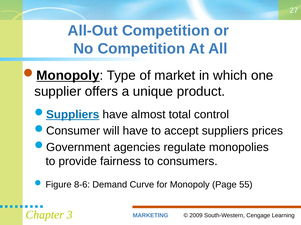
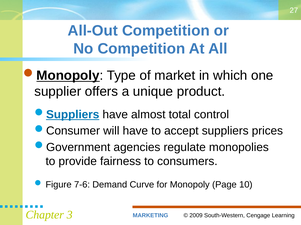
8-6: 8-6 -> 7-6 (82, 185)
55: 55 -> 10 (246, 185)
